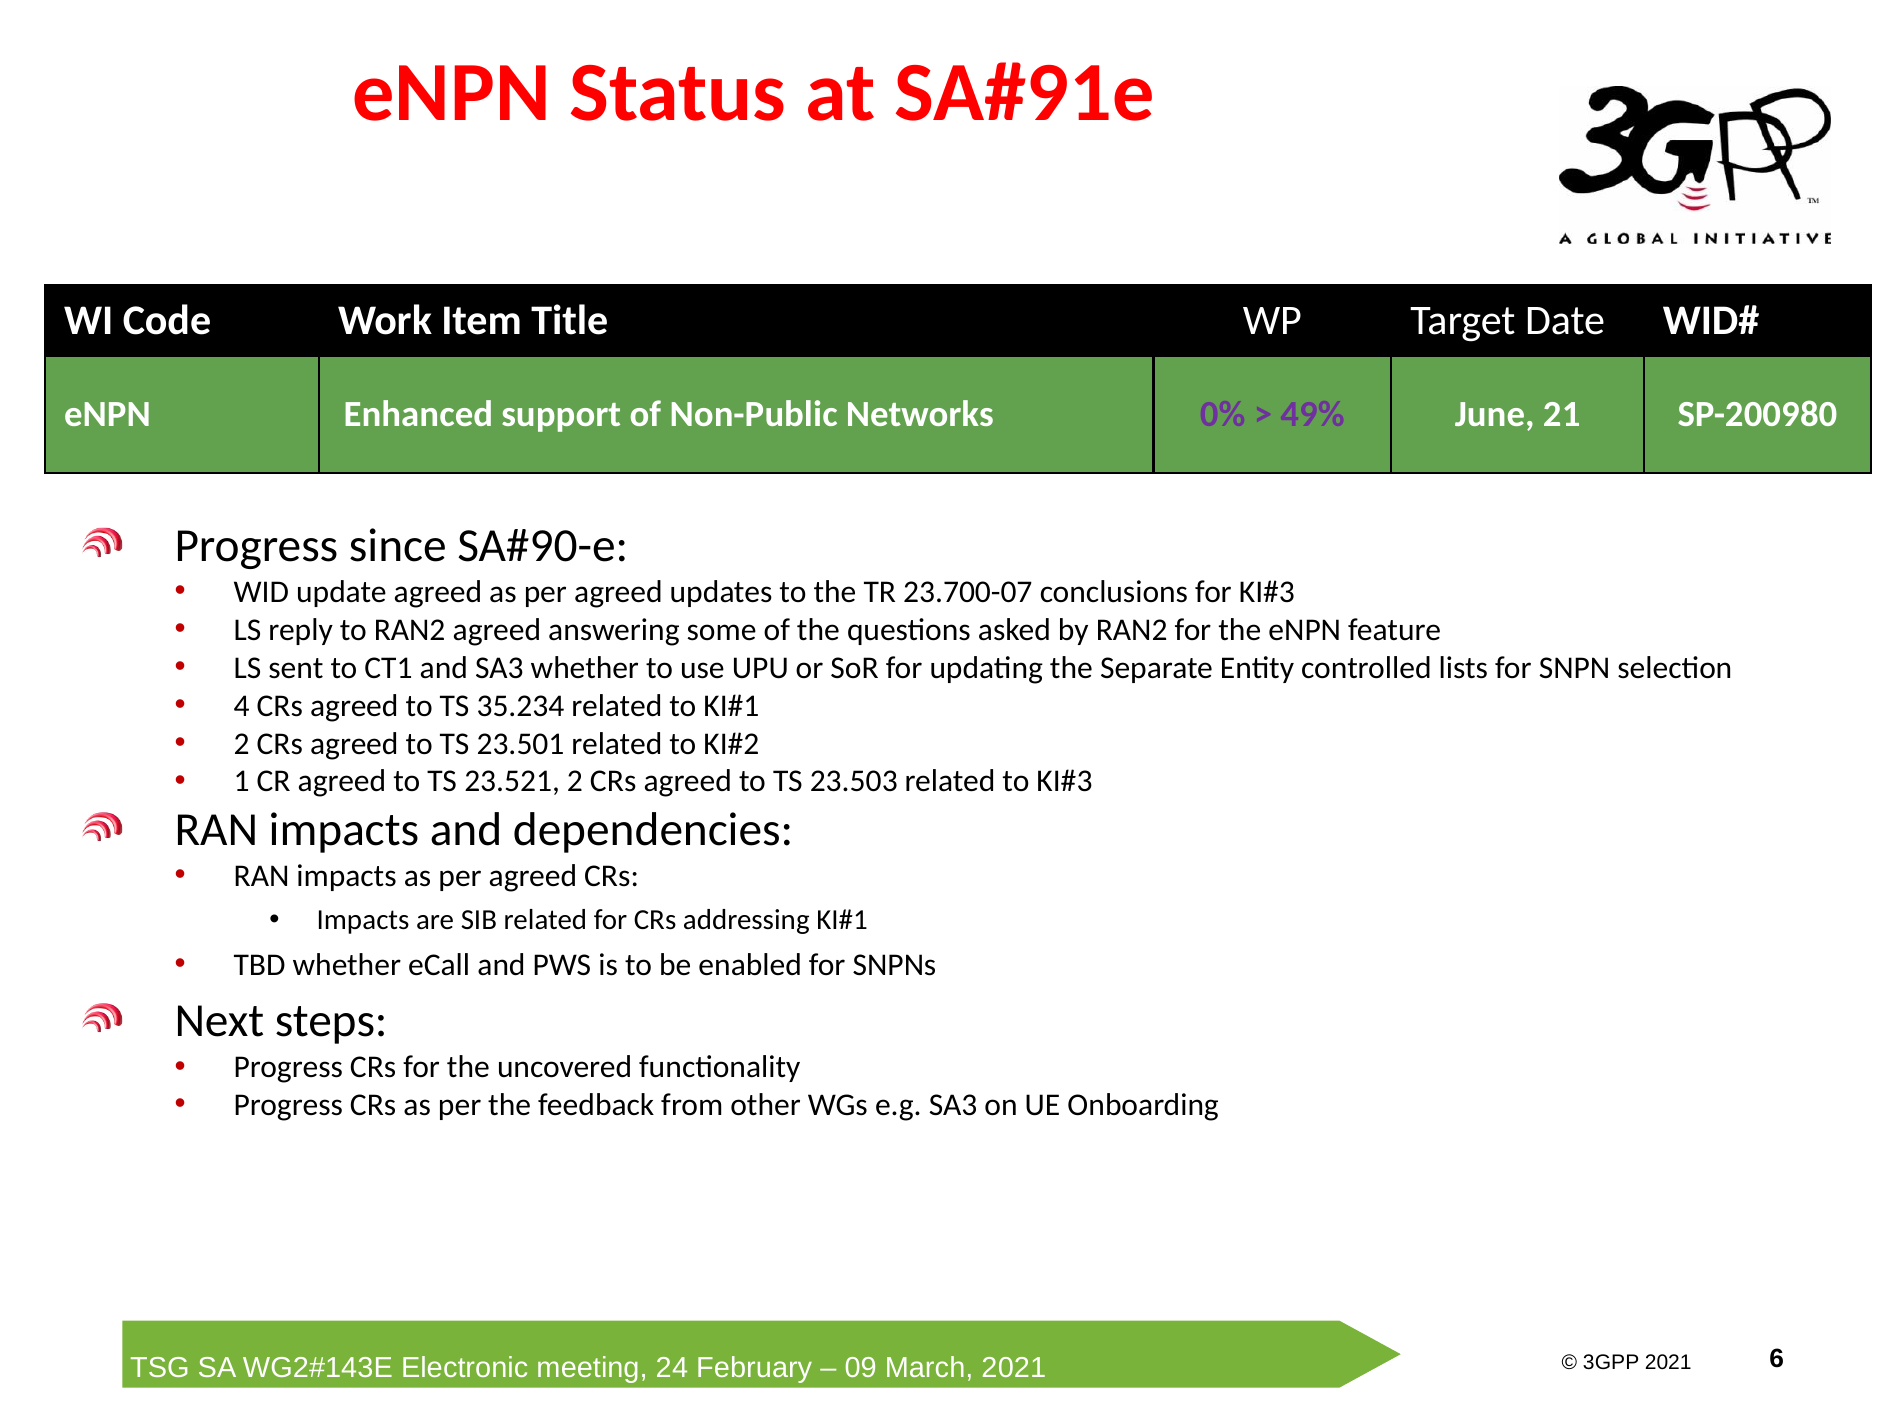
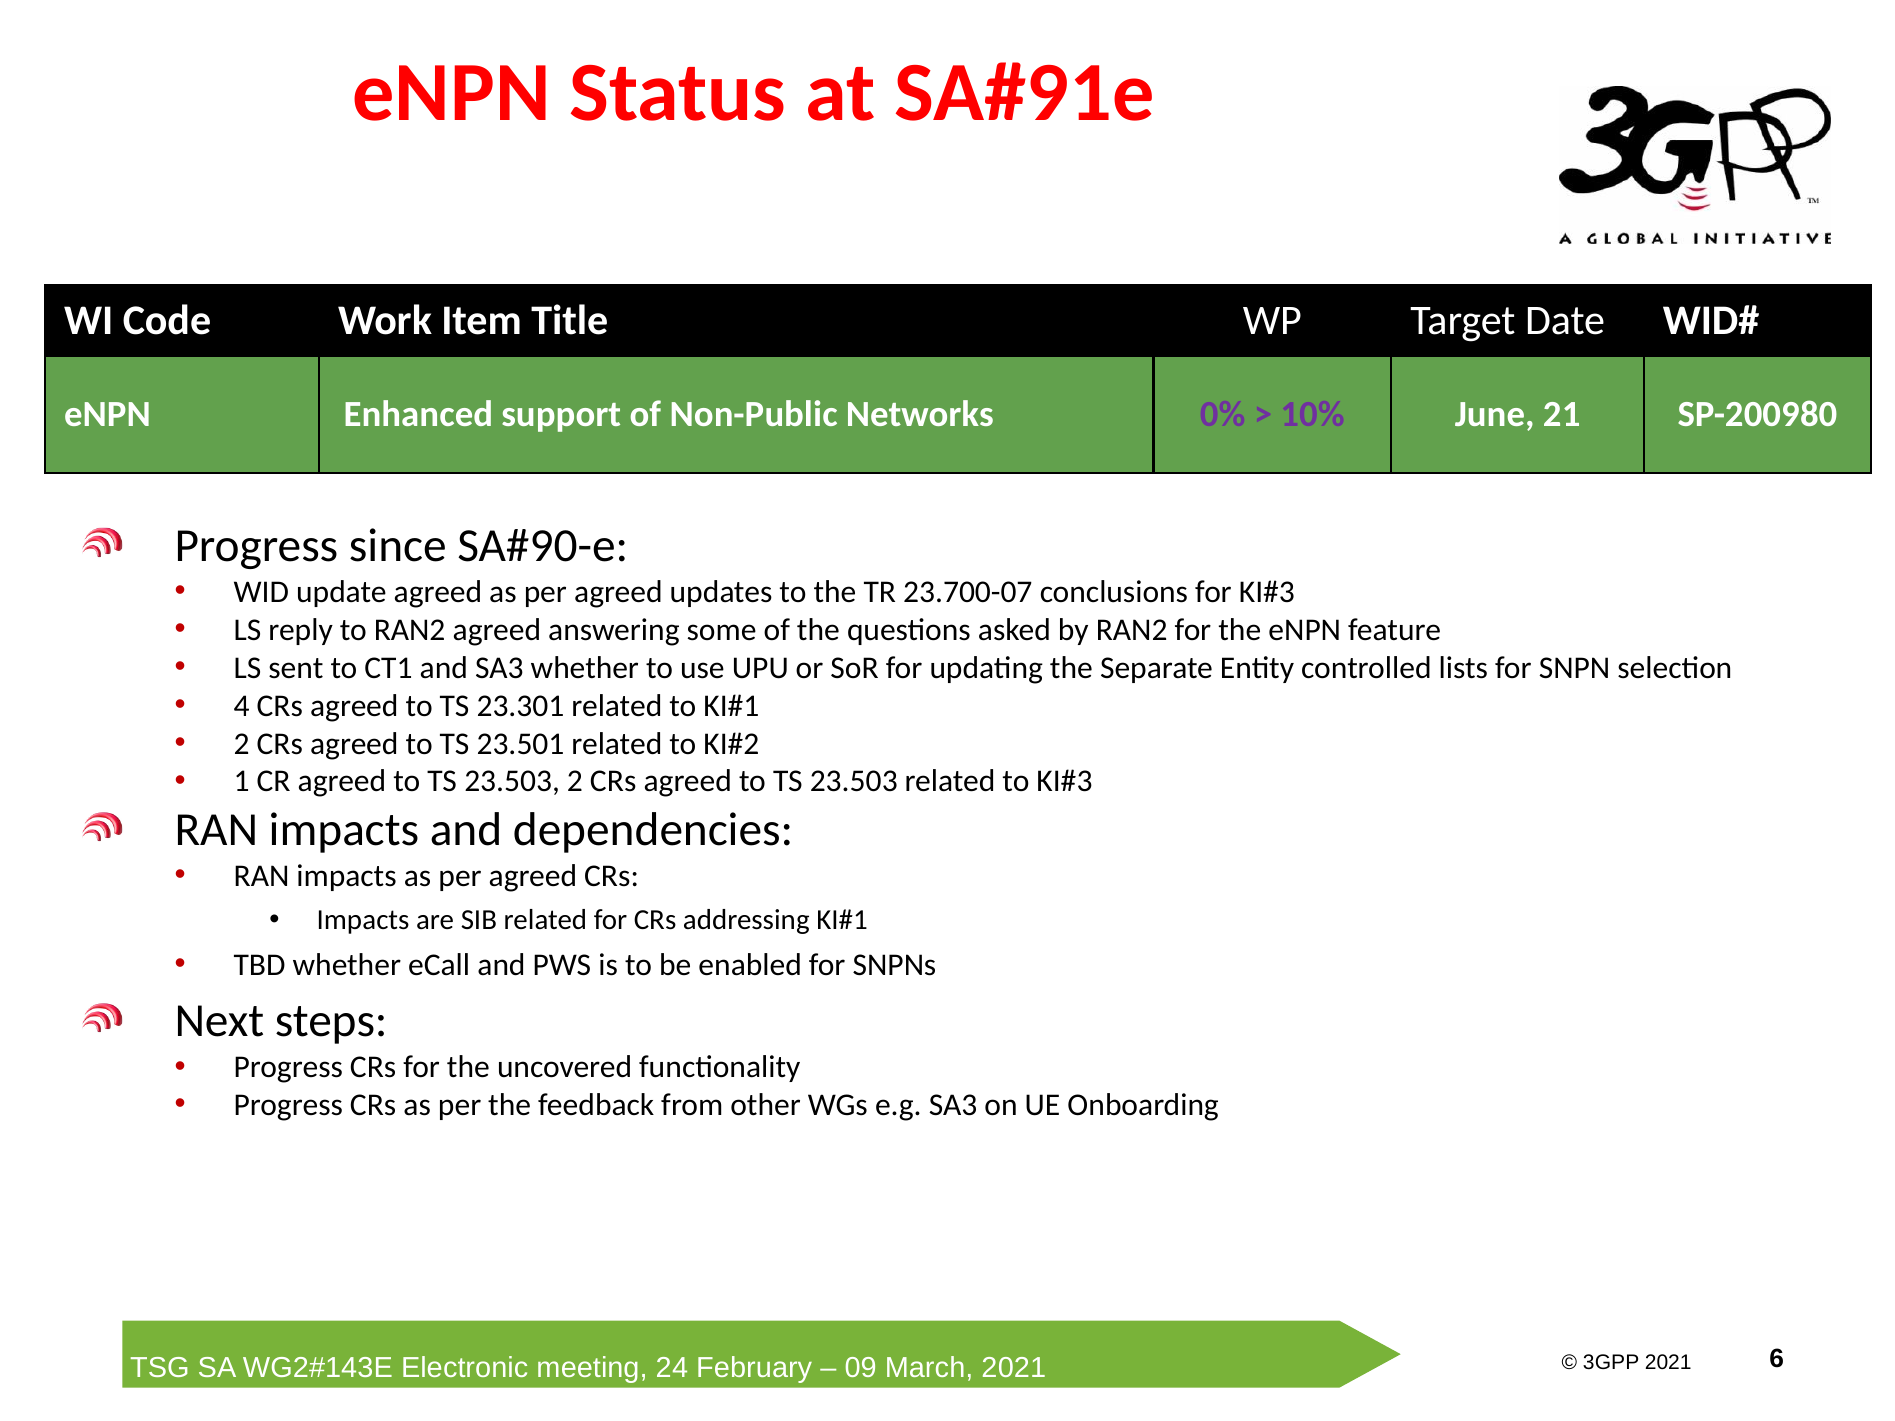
49%: 49% -> 10% (1313, 415)
35.234: 35.234 -> 23.301 (520, 706)
23.521: 23.521 -> 23.503 (512, 782)
